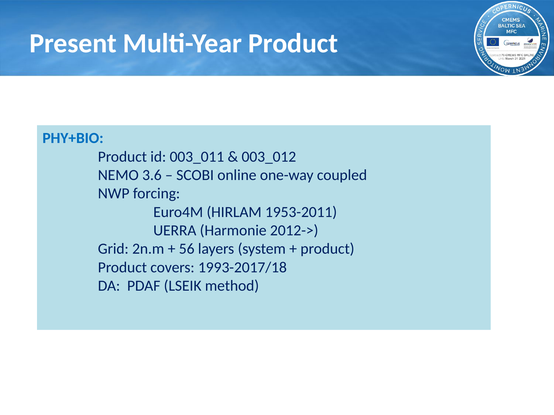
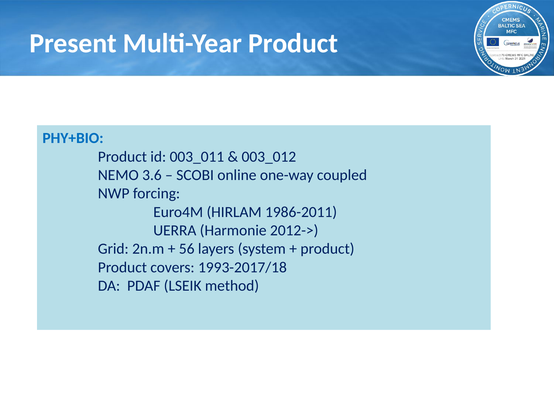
1953-2011: 1953-2011 -> 1986-2011 (301, 212)
